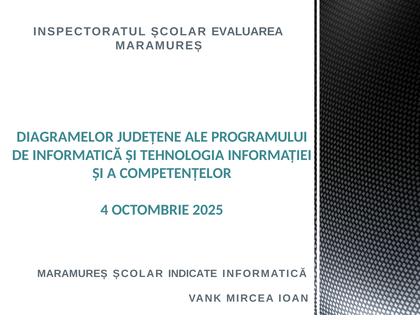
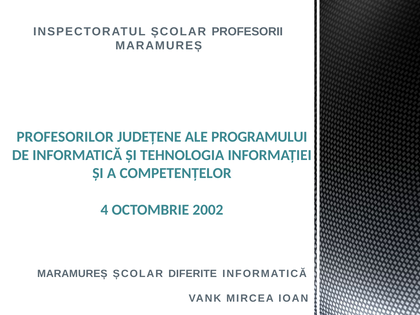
EVALUAREA: EVALUAREA -> PROFESORII (247, 32)
DIAGRAMELOR: DIAGRAMELOR -> PROFESORILOR (65, 137)
2025: 2025 -> 2002 (208, 210)
INDICATE: INDICATE -> DIFERITE (193, 274)
